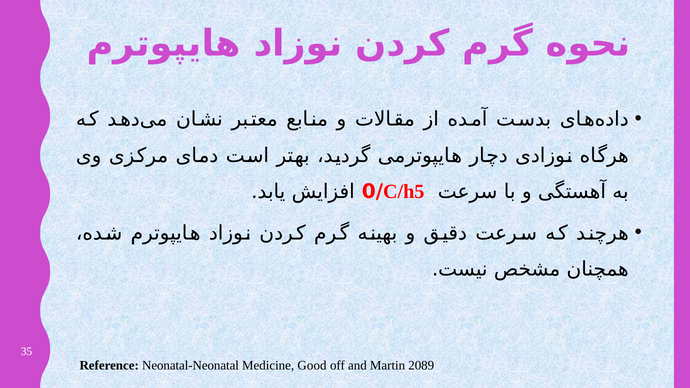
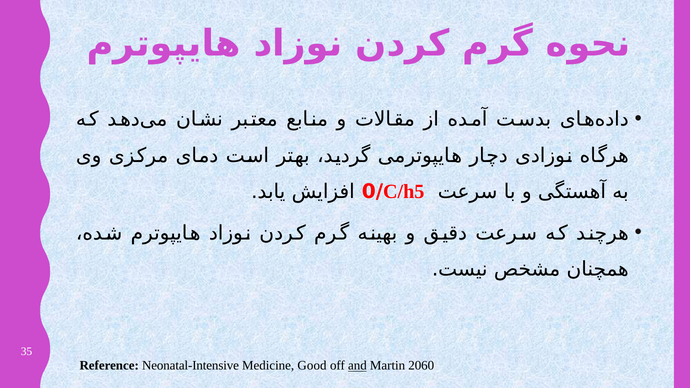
Neonatal-Neonatal: Neonatal-Neonatal -> Neonatal-Intensive (191, 366)
and underline: none -> present (357, 366)
2089: 2089 -> 2060 (421, 366)
